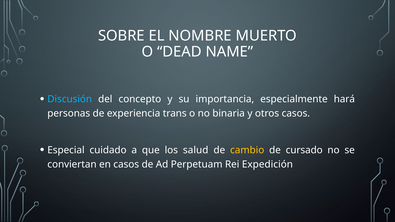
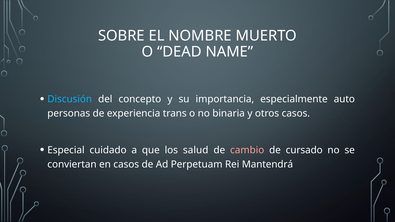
hará: hará -> auto (344, 99)
cambio colour: yellow -> pink (247, 150)
Expedición: Expedición -> Mantendrá (267, 164)
